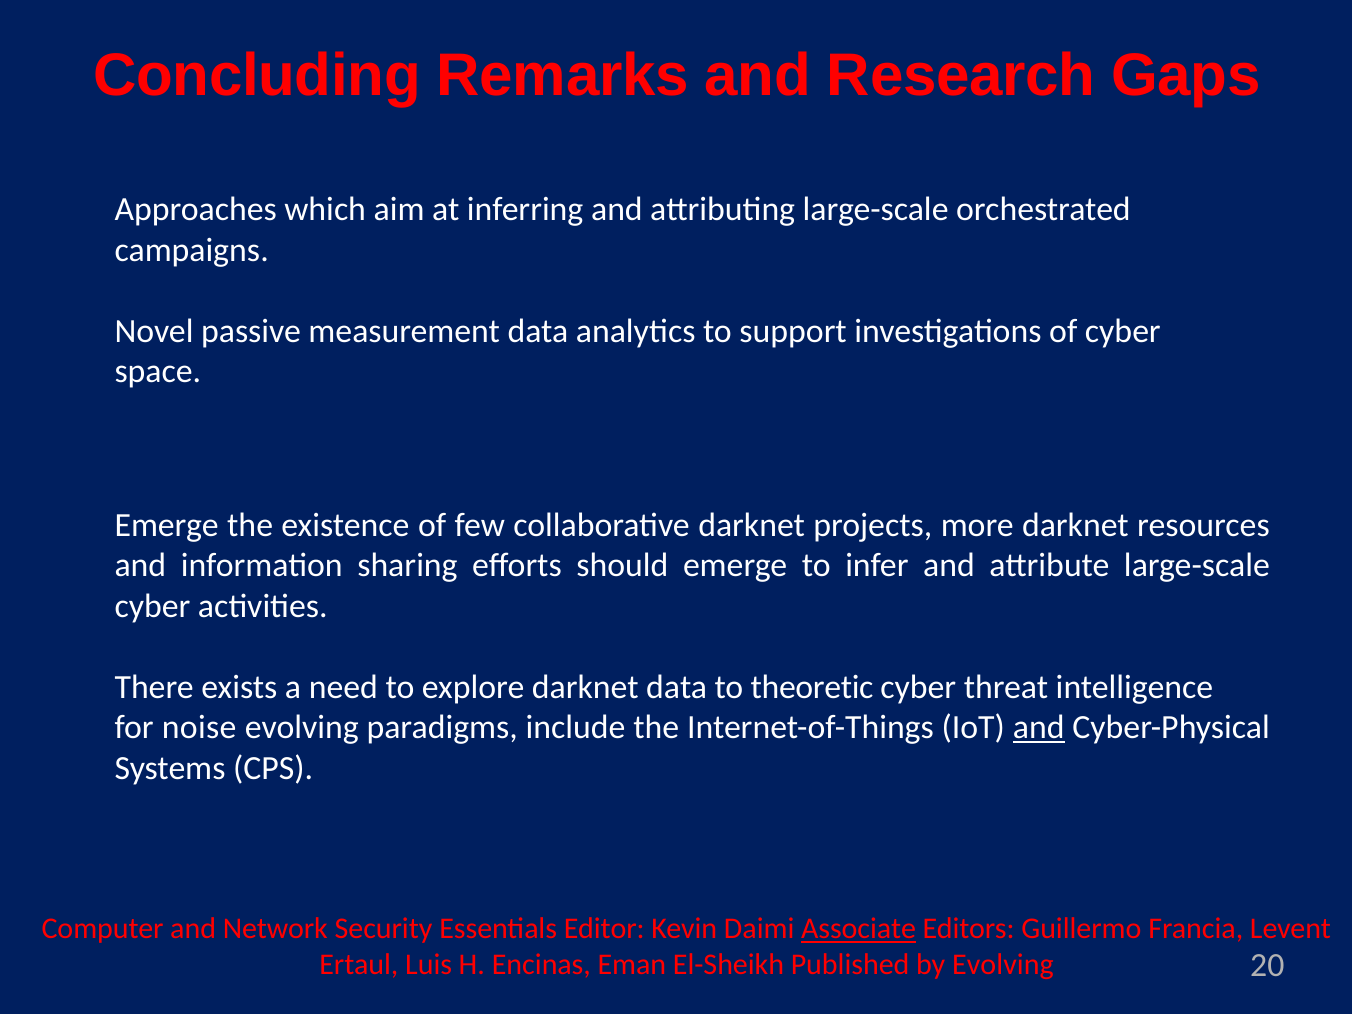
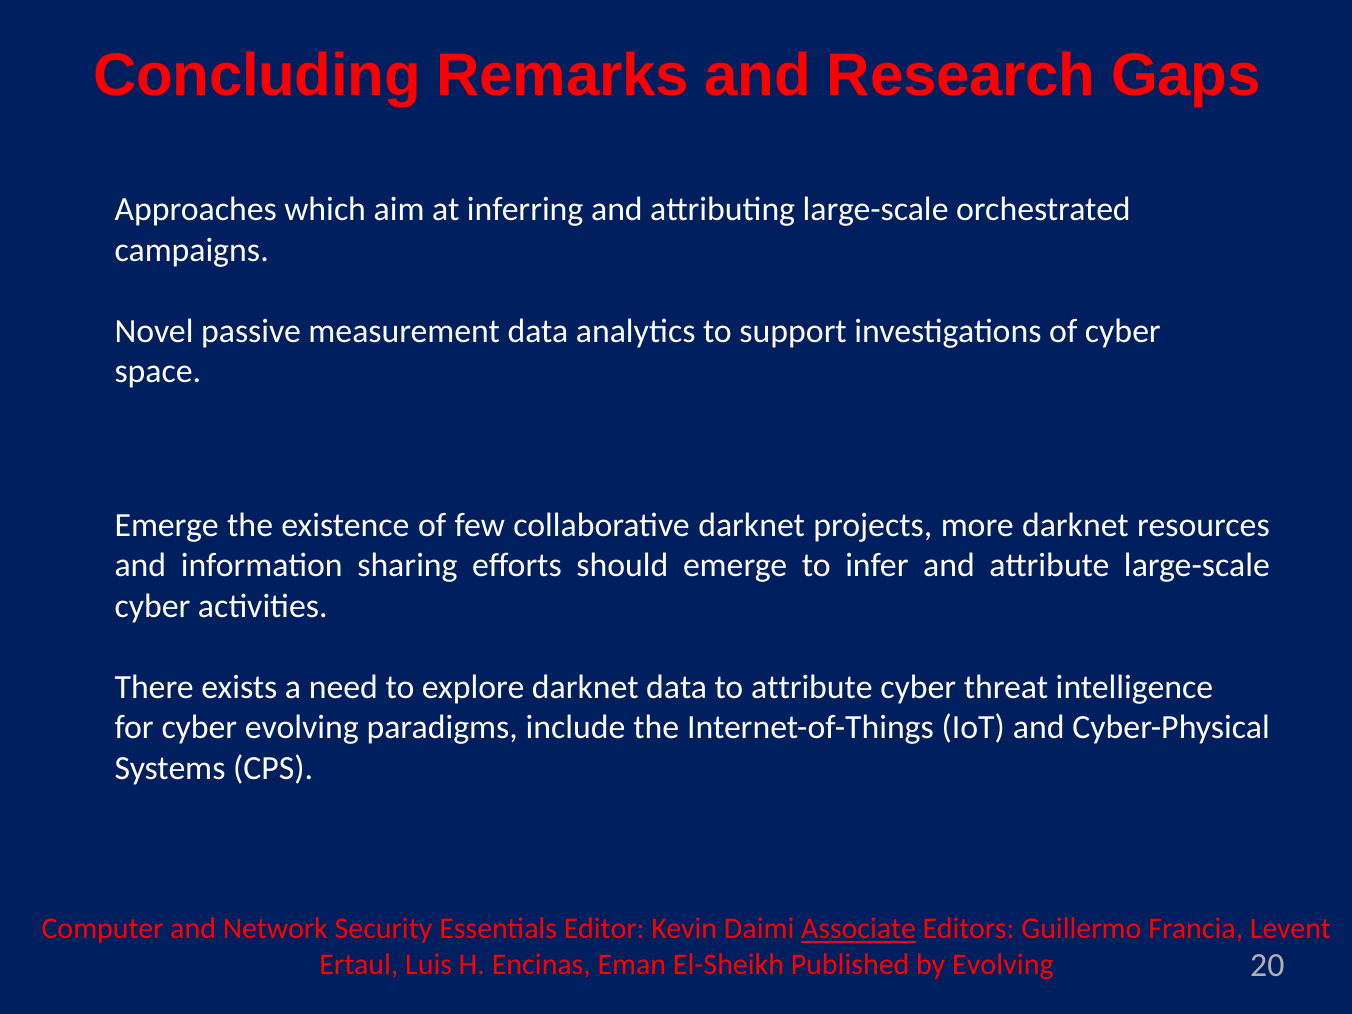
to theoretic: theoretic -> attribute (812, 687)
for noise: noise -> cyber (199, 728)
and underline: present -> none (1039, 728)
